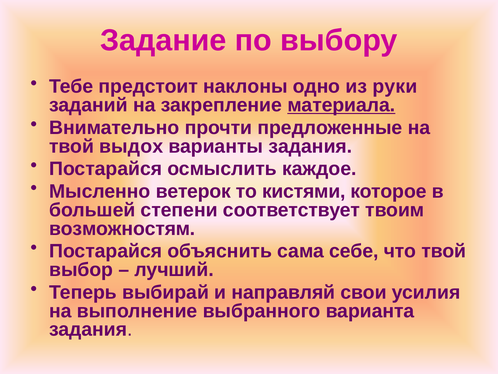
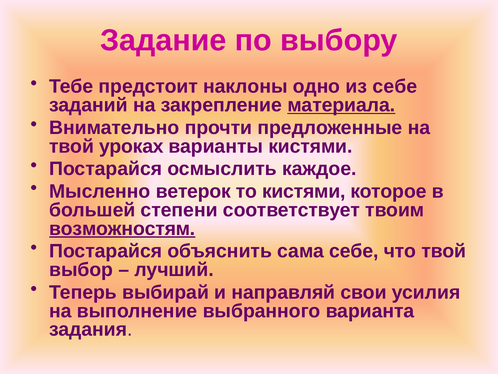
из руки: руки -> себе (395, 86)
выдох: выдох -> уроках (131, 146)
варианты задания: задания -> кистями (310, 146)
возможностям underline: none -> present (122, 228)
